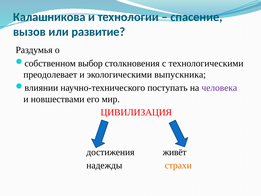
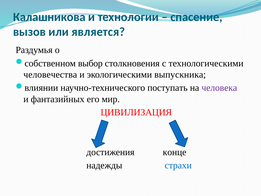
развитие: развитие -> является (98, 32)
преодолевает: преодолевает -> человечества (50, 75)
новшествами: новшествами -> фантазийных (58, 99)
живёт: живёт -> конце (175, 152)
страхи colour: orange -> blue (178, 165)
